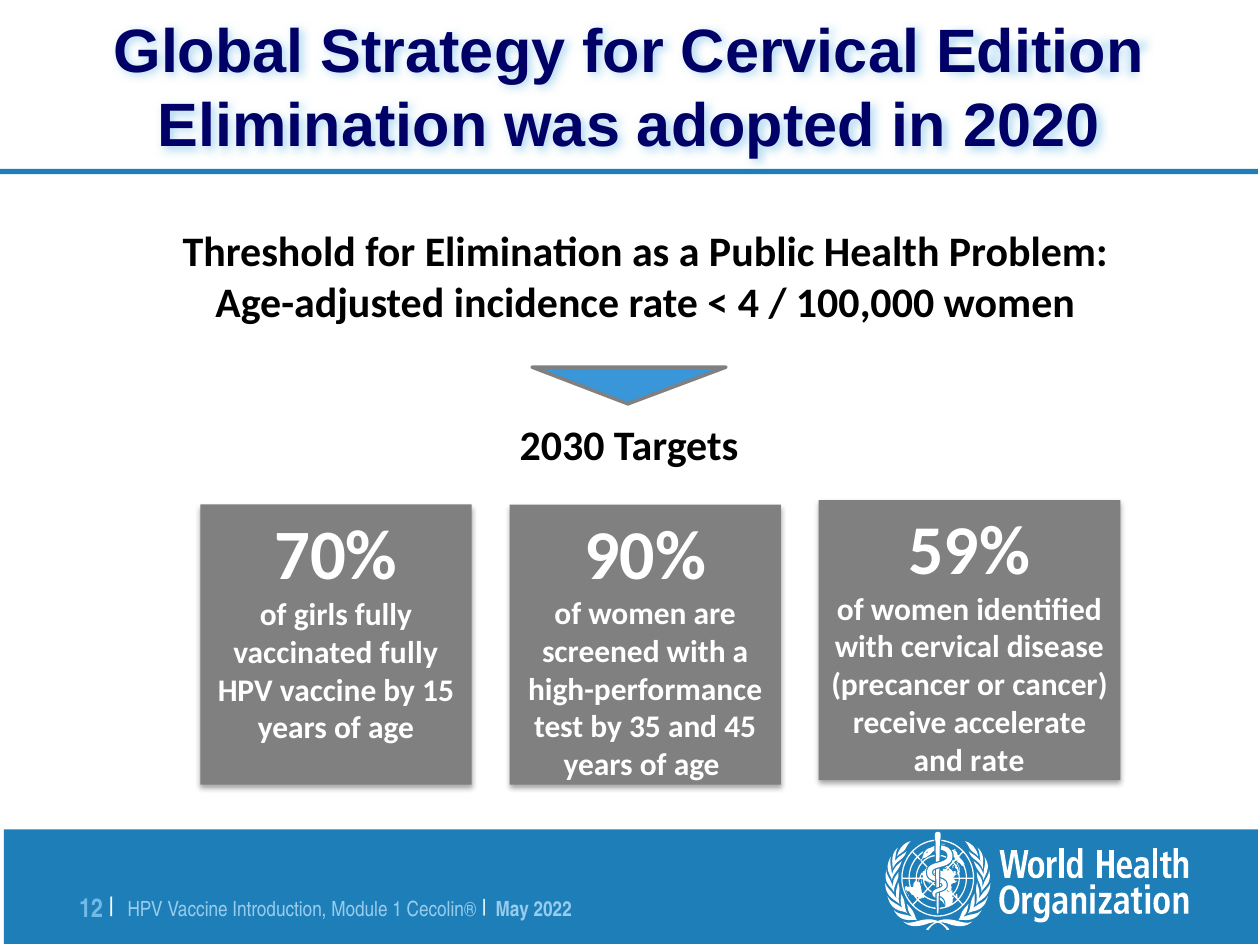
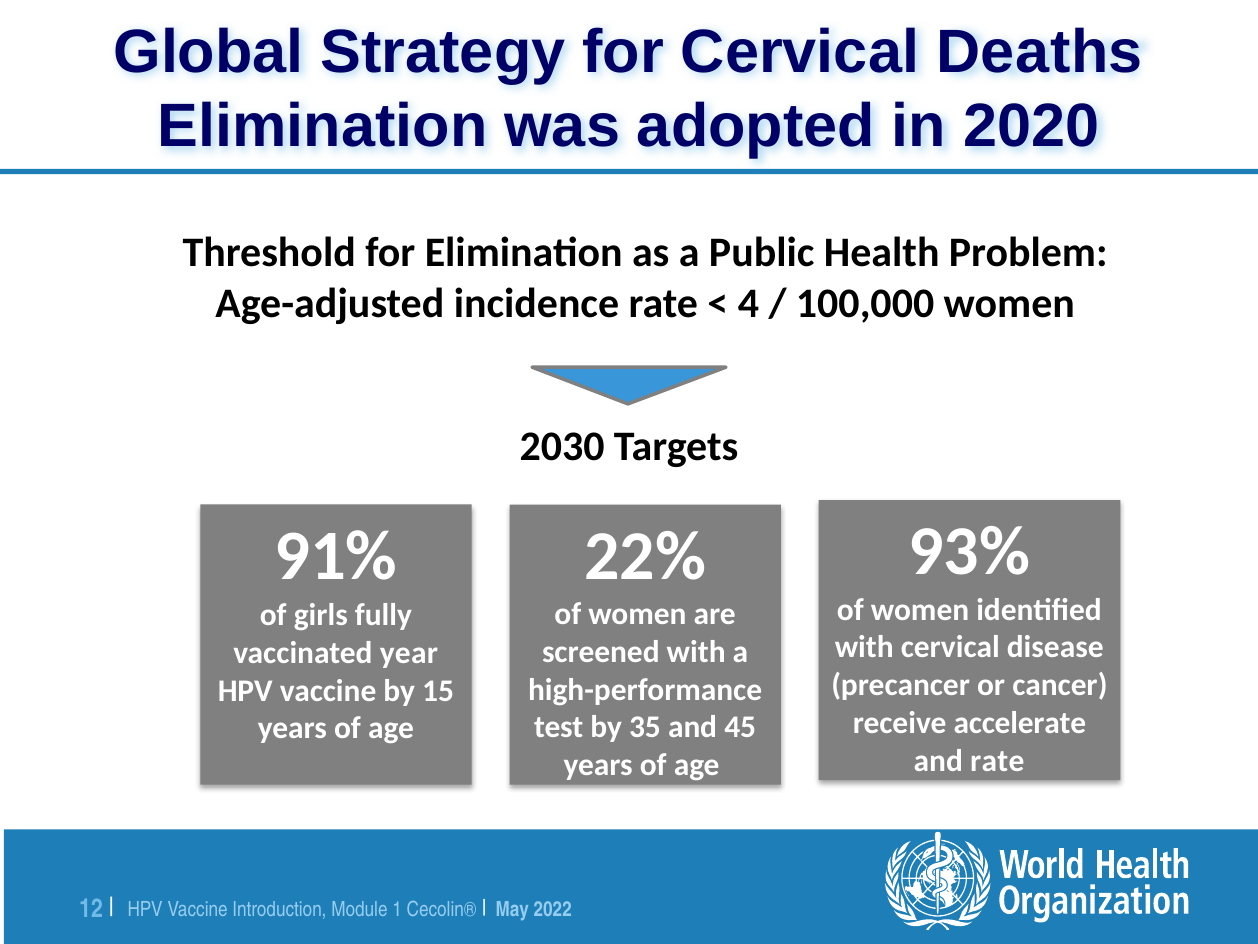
Edition: Edition -> Deaths (1040, 53)
59%: 59% -> 93% (969, 551)
70%: 70% -> 91% (336, 556)
90%: 90% -> 22% (645, 556)
vaccinated fully: fully -> year (409, 653)
